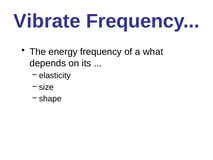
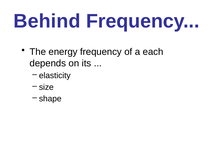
Vibrate: Vibrate -> Behind (47, 21)
what: what -> each (153, 52)
